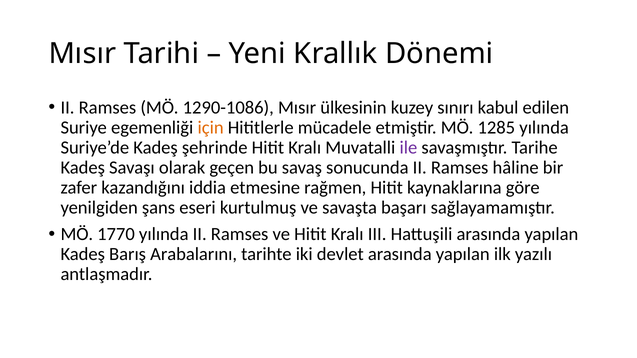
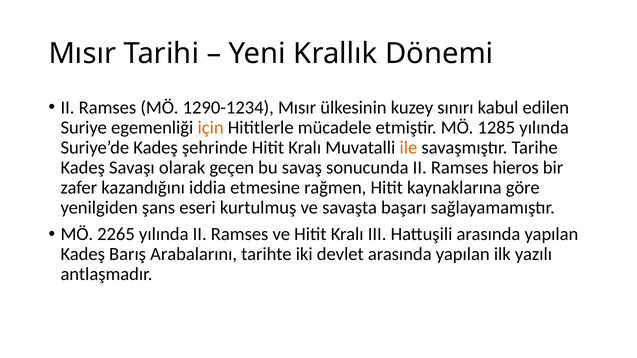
1290-1086: 1290-1086 -> 1290-1234 (228, 108)
ile colour: purple -> orange (408, 148)
hâline: hâline -> hieros (516, 168)
1770: 1770 -> 2265 (116, 234)
